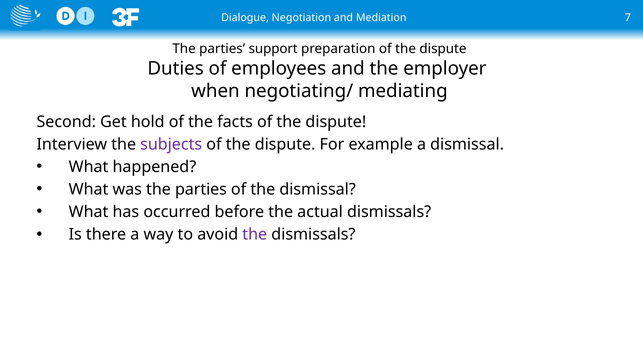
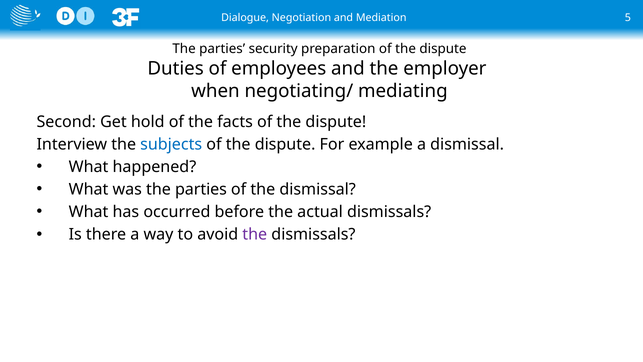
7: 7 -> 5 (628, 17)
support: support -> security (273, 49)
subjects colour: purple -> blue (171, 144)
